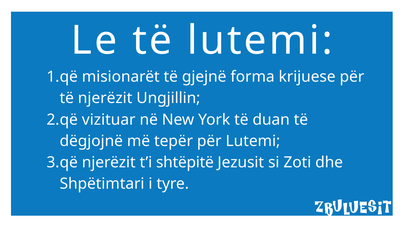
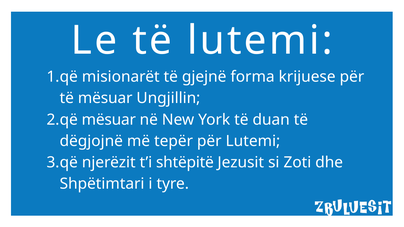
të njerëzit: njerëzit -> mësuar (105, 98)
vizituar: vizituar -> mësuar (109, 120)
